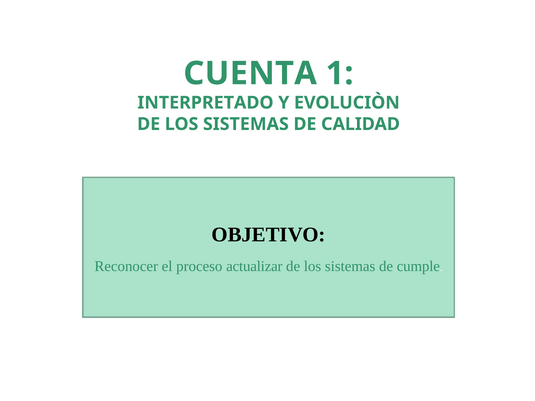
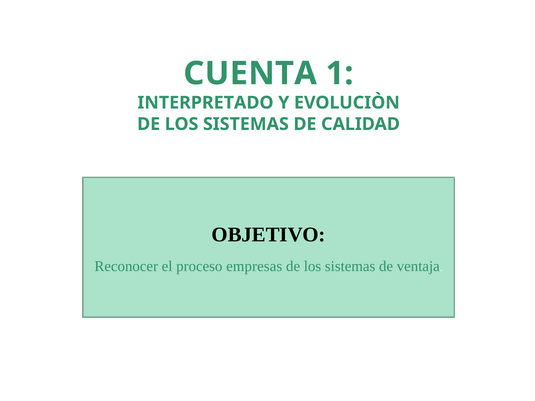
actualizar: actualizar -> empresas (254, 266)
cumple: cumple -> ventaja (418, 266)
